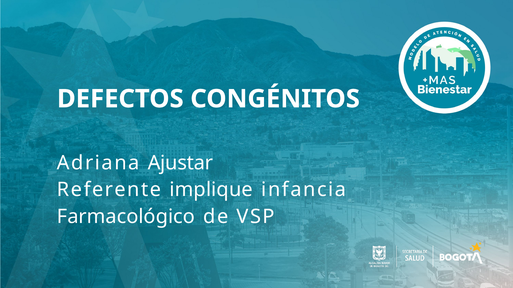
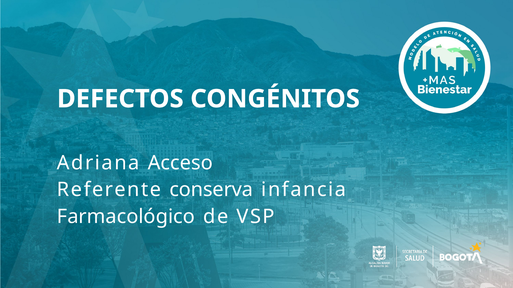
Ajustar: Ajustar -> Acceso (180, 163)
implique: implique -> conserva (211, 190)
